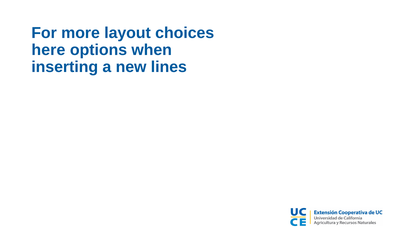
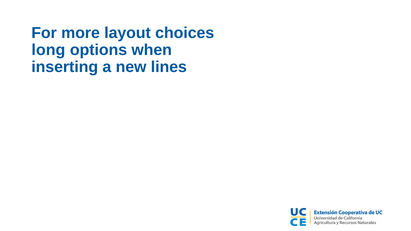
here: here -> long (48, 50)
